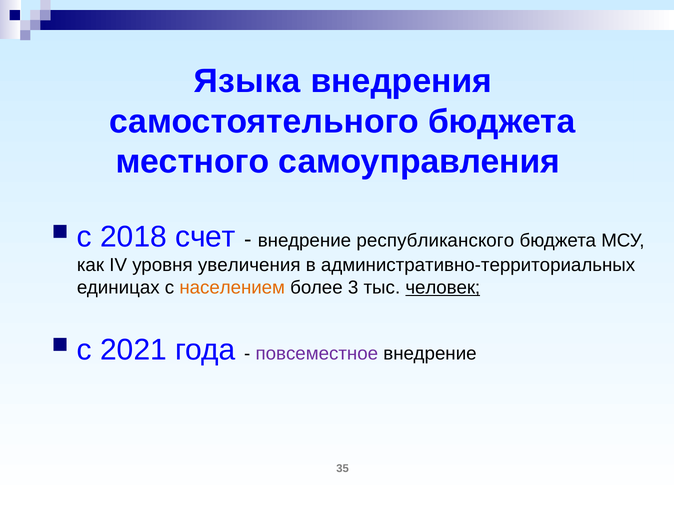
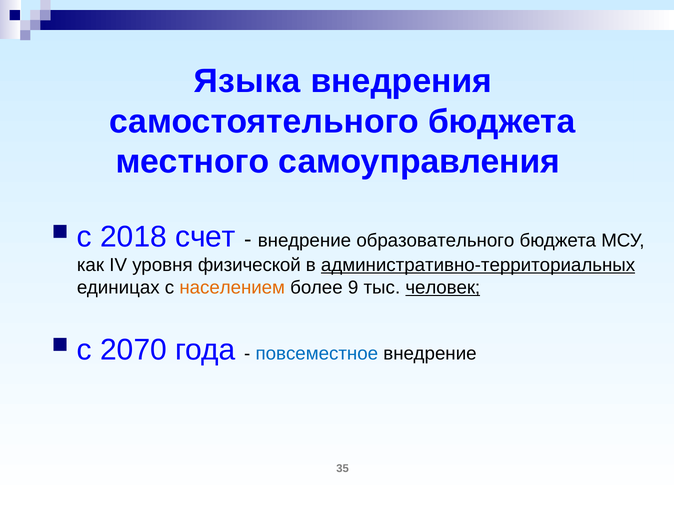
республиканского: республиканского -> образовательного (435, 241)
увеличения: увеличения -> физической (249, 265)
административно-территориальных underline: none -> present (478, 265)
3: 3 -> 9 (353, 288)
2021: 2021 -> 2070 (134, 350)
повсеместное colour: purple -> blue (317, 354)
